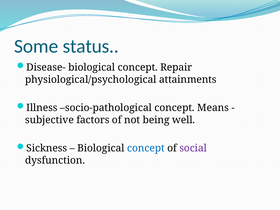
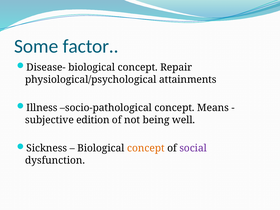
status: status -> factor (91, 46)
factors: factors -> edition (93, 120)
concept colour: blue -> orange (146, 148)
